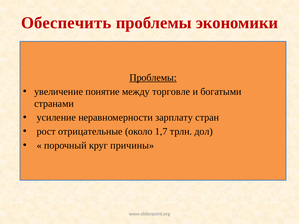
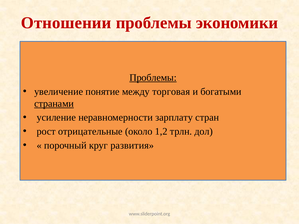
Обеспечить: Обеспечить -> Отношении (66, 23)
торговле: торговле -> торговая (171, 92)
странами underline: none -> present (54, 104)
1,7: 1,7 -> 1,2 (161, 132)
причины: причины -> развития (132, 146)
